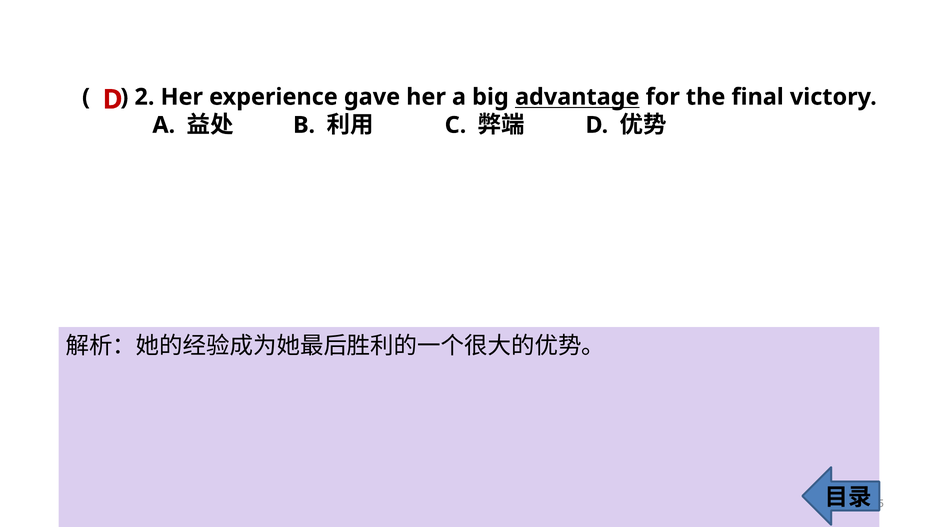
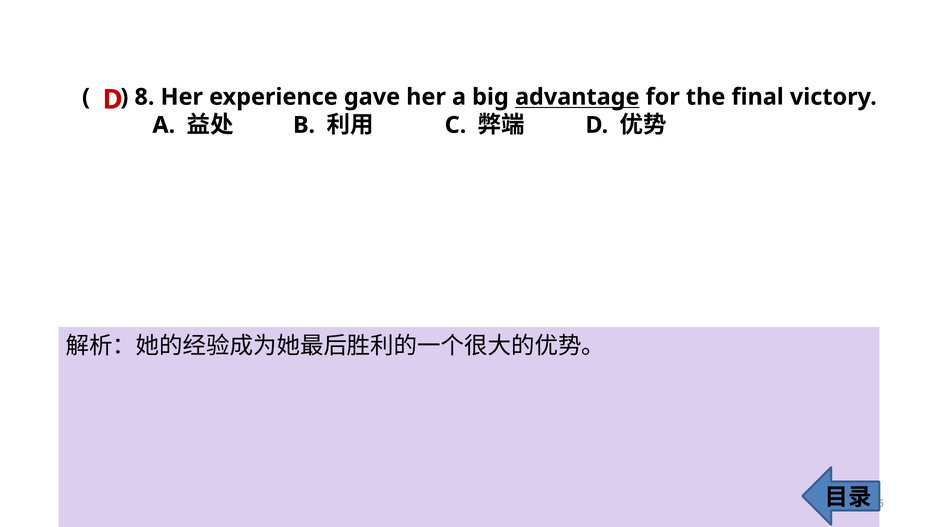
2: 2 -> 8 (144, 97)
